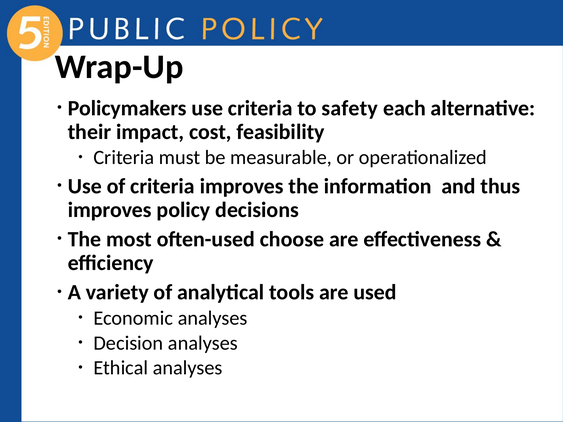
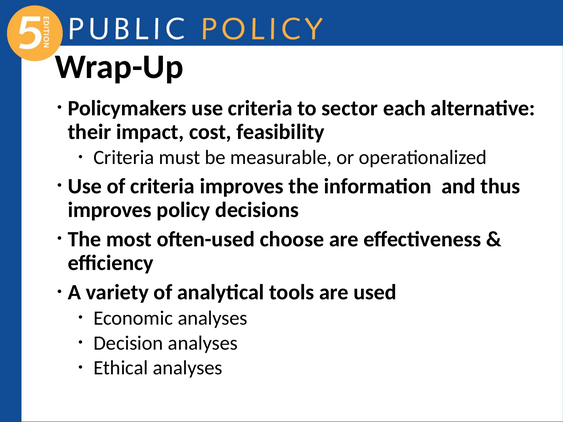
safety: safety -> sector (350, 108)
